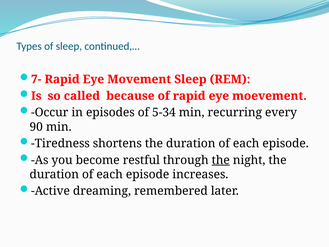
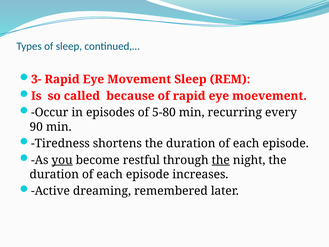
7-: 7- -> 3- (36, 79)
5-34: 5-34 -> 5-80 (164, 112)
you underline: none -> present (62, 160)
